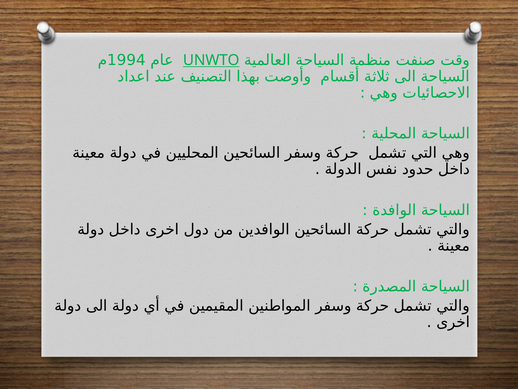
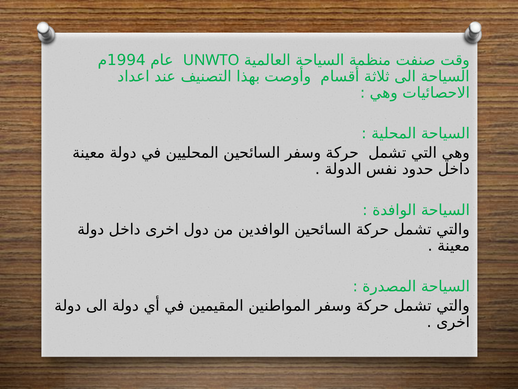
UNWTO underline: present -> none (211, 60)
